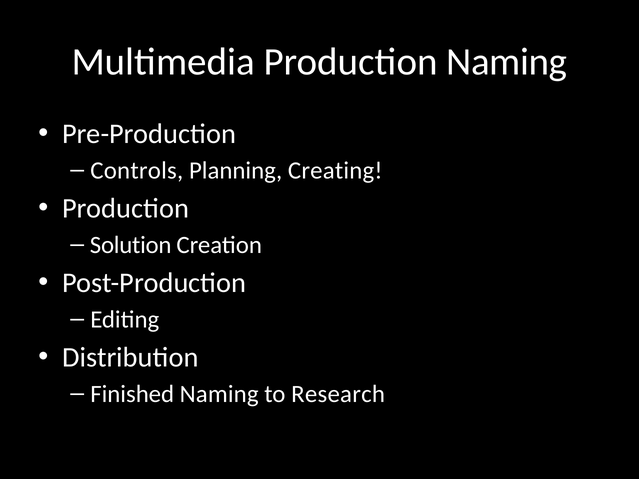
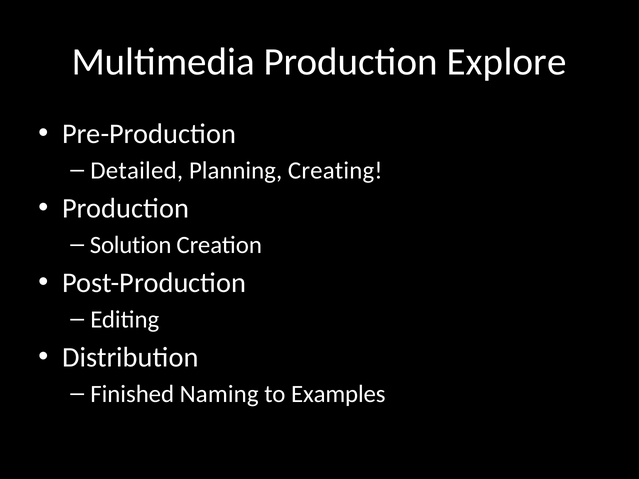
Production Naming: Naming -> Explore (507, 62)
Controls: Controls -> Detailed (137, 171)
Research: Research -> Examples (338, 394)
